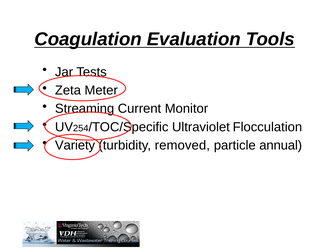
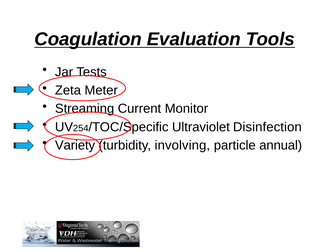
Flocculation: Flocculation -> Disinfection (267, 127)
removed: removed -> involving (182, 145)
